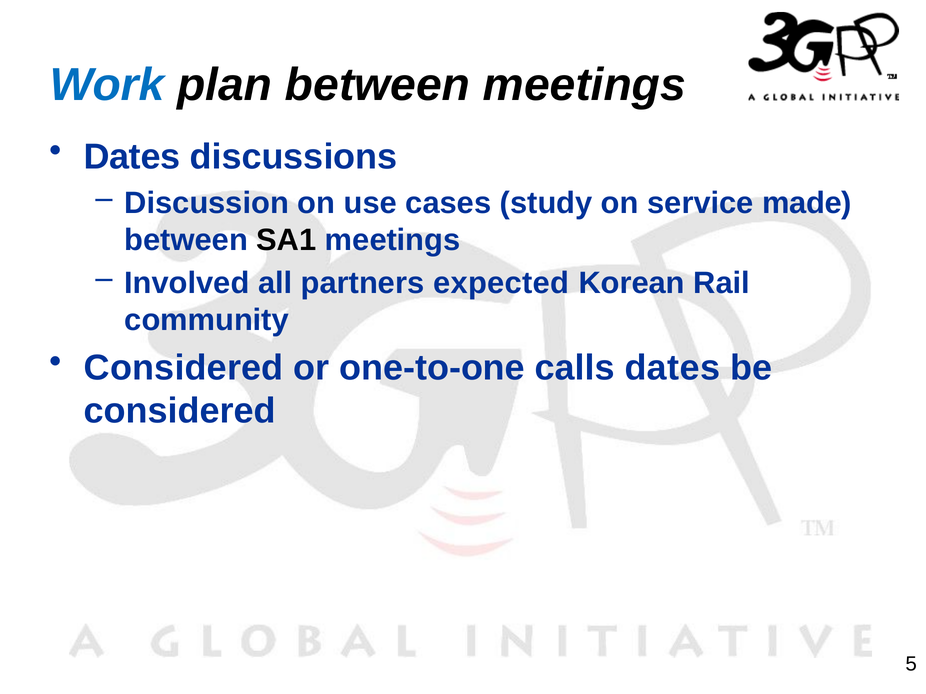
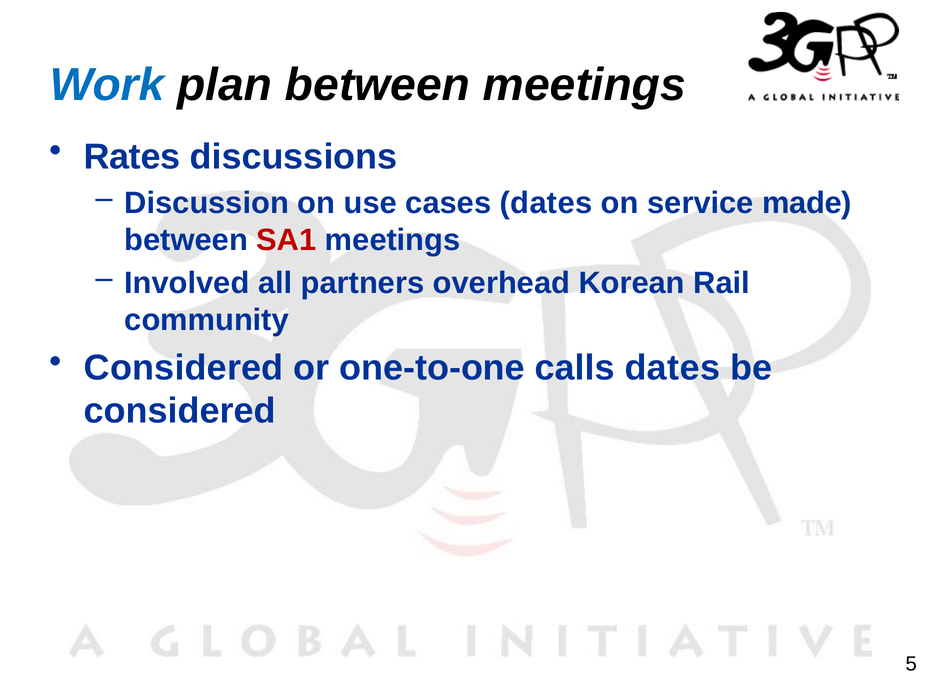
Dates: Dates -> Rates (132, 157)
cases study: study -> dates (546, 203)
SA1 colour: black -> red (286, 240)
expected: expected -> overhead (501, 283)
